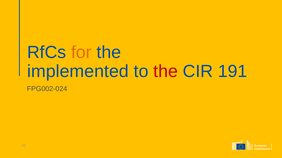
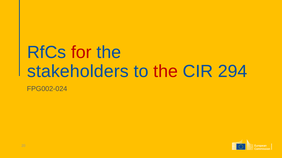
for colour: orange -> red (81, 53)
implemented: implemented -> stakeholders (78, 72)
191: 191 -> 294 (233, 72)
